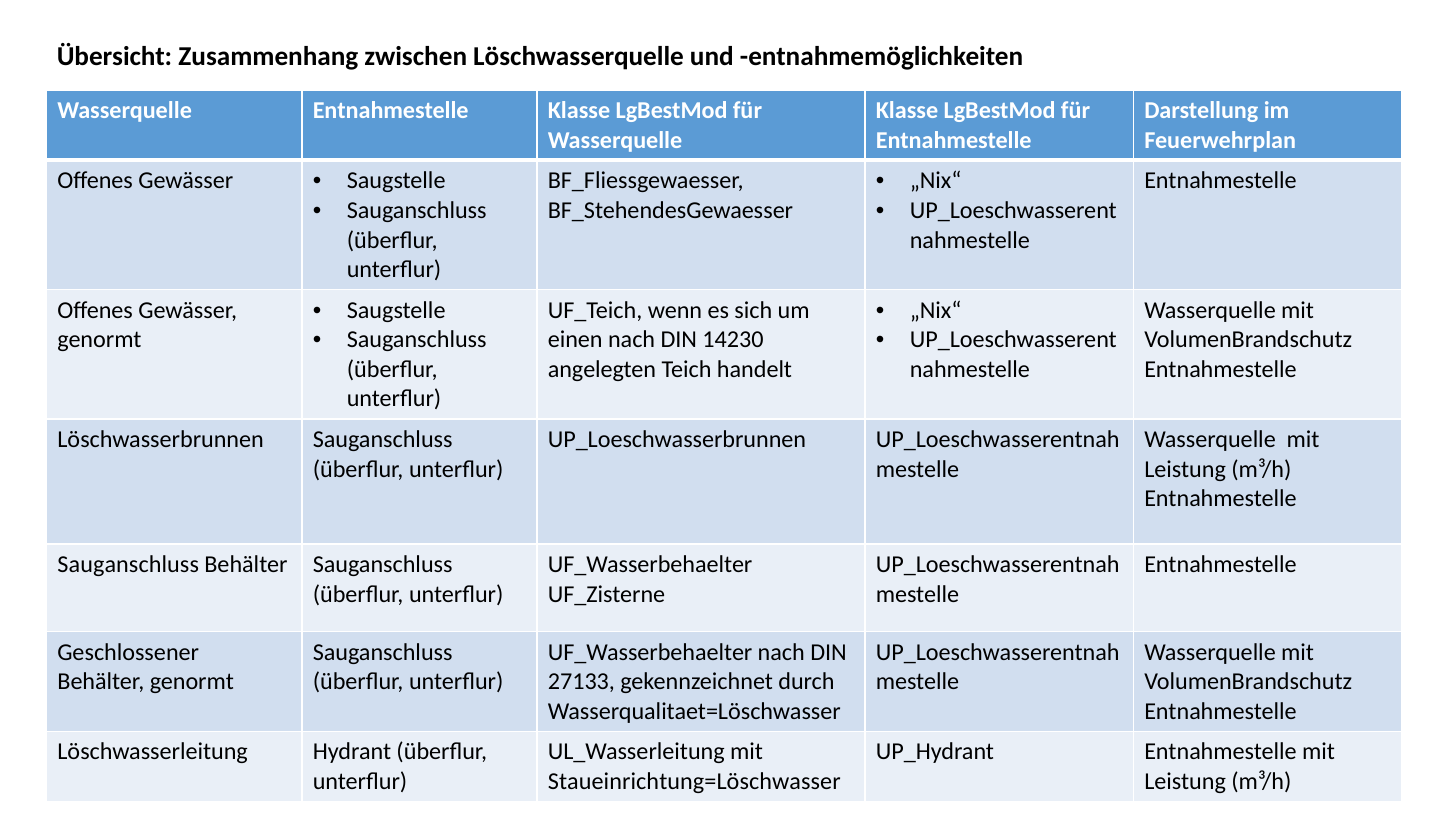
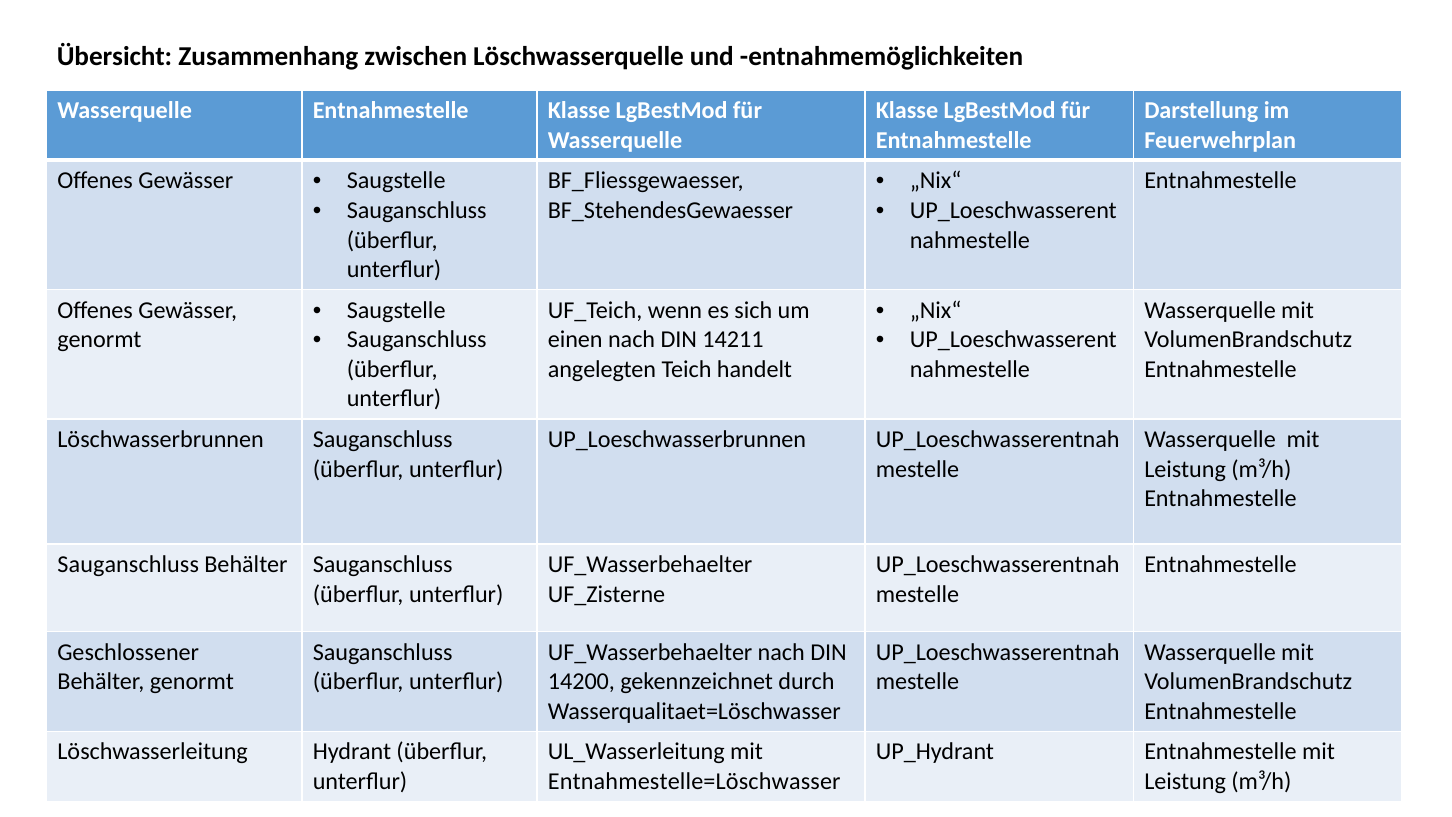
14230: 14230 -> 14211 (733, 340)
27133: 27133 -> 14200 (581, 682)
Staueinrichtung=Löschwasser: Staueinrichtung=Löschwasser -> Entnahmestelle=Löschwasser (694, 781)
